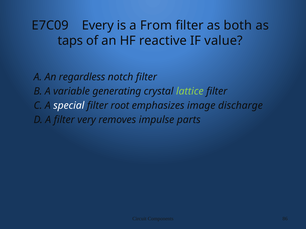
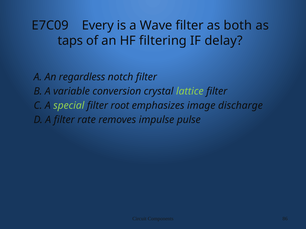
From: From -> Wave (156, 25)
reactive: reactive -> filtering (163, 41)
value: value -> delay (224, 41)
generating: generating -> conversion (117, 91)
special colour: white -> light green (69, 106)
very: very -> rate (87, 120)
parts: parts -> pulse (189, 120)
